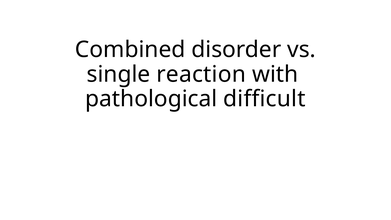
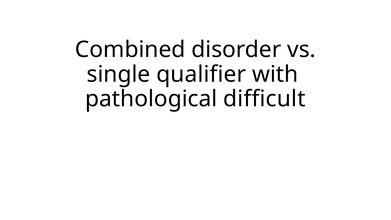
reaction: reaction -> qualifier (201, 74)
